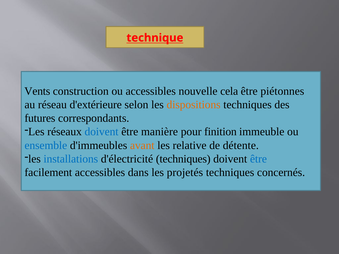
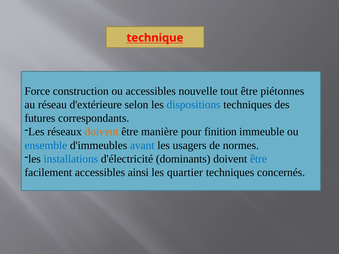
Vents: Vents -> Force (37, 91)
cela: cela -> tout (229, 91)
dispositions colour: orange -> blue (194, 105)
doivent colour: blue -> orange (102, 132)
avant colour: orange -> blue (142, 145)
relative: relative -> usagers (190, 145)
détente: détente -> normes (241, 145)
d'électricité techniques: techniques -> dominants (183, 159)
dans: dans -> ainsi (138, 173)
projetés: projetés -> quartier (185, 173)
